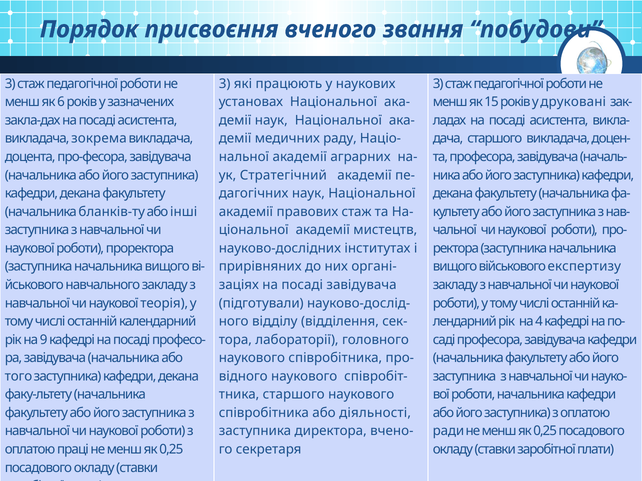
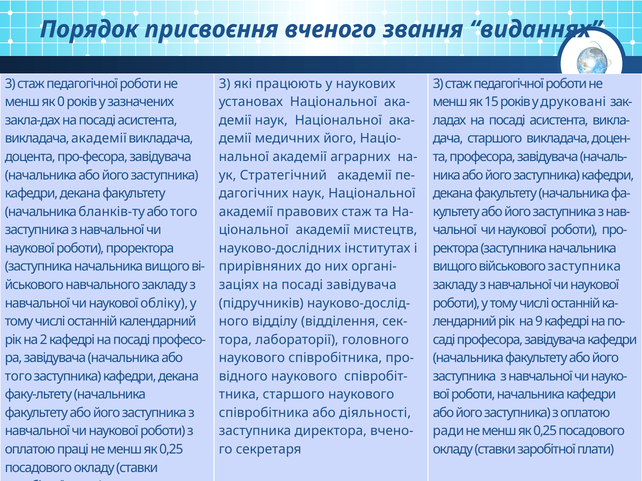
побудови: побудови -> виданнях (536, 29)
6: 6 -> 0 (61, 102)
викладача зокрема: зокрема -> академії (99, 139)
медичних раду: раду -> його (340, 139)
інші: інші -> того (184, 212)
військового експертизу: експертизу -> заступника (584, 267)
теорія: теорія -> обліку (164, 303)
підготували: підготували -> підручників (261, 303)
4: 4 -> 9 (539, 322)
9: 9 -> 2 (44, 340)
